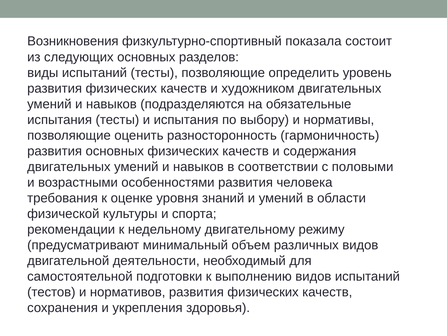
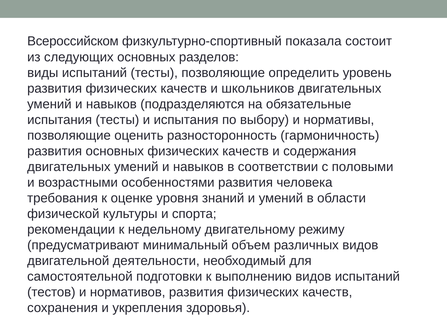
Возникновения: Возникновения -> Всероссийском (73, 41)
художником: художником -> школьников (258, 88)
